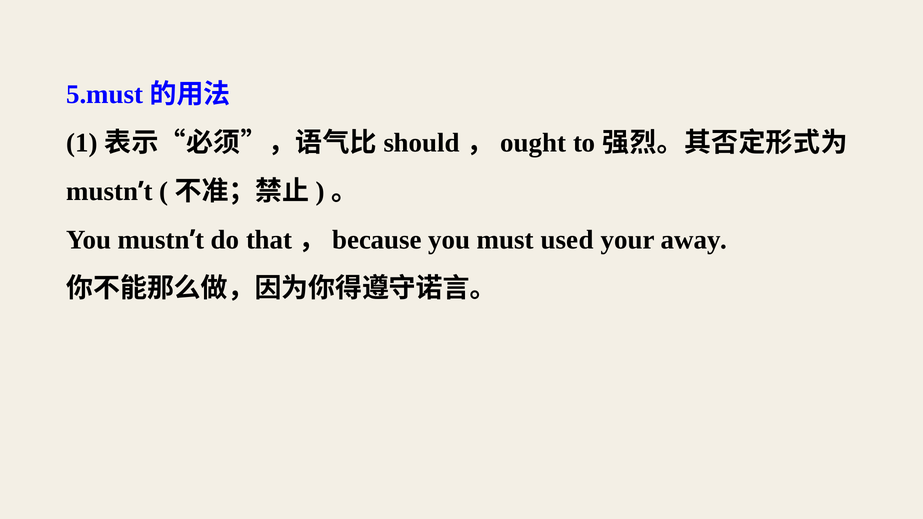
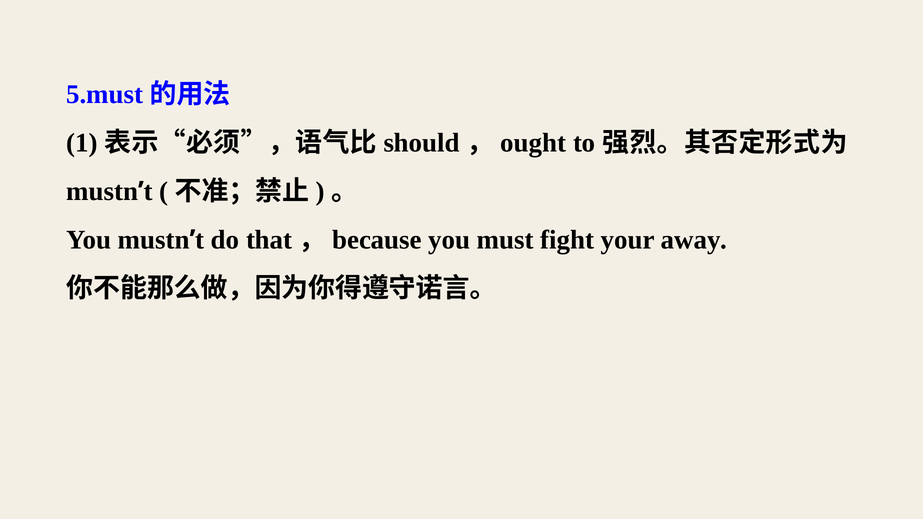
used: used -> fight (567, 240)
